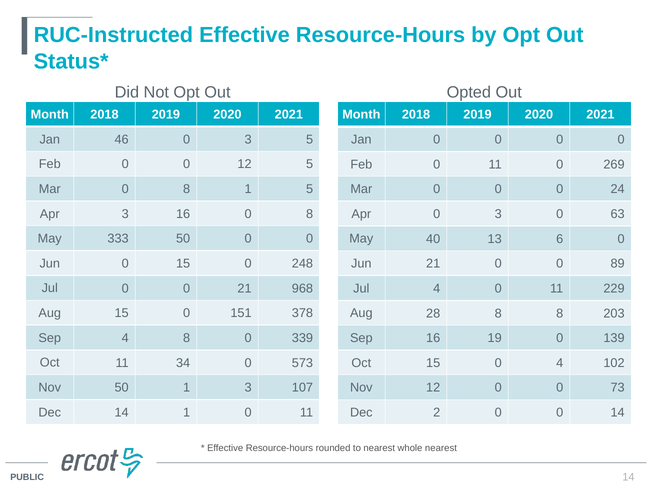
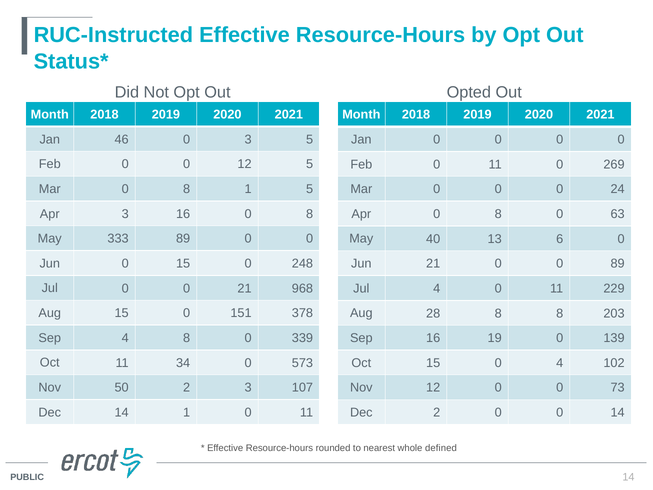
Apr 0 3: 3 -> 8 (498, 214)
333 50: 50 -> 89 (183, 239)
50 1: 1 -> 2 (187, 387)
whole nearest: nearest -> defined (441, 448)
